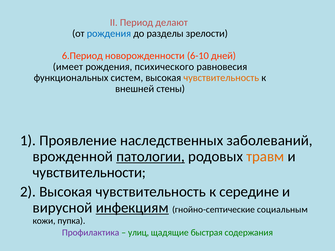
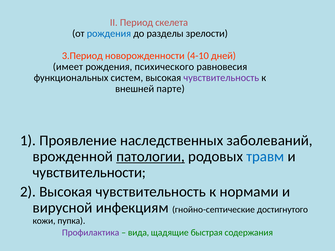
делают: делают -> скелета (172, 23)
6.Период: 6.Период -> 3.Период (82, 56)
6-10: 6-10 -> 4-10 (198, 56)
чувствительность colour: orange -> purple (221, 78)
стены: стены -> парте (171, 89)
травм colour: orange -> blue (265, 157)
середине: середине -> нормами (249, 192)
инфекциям underline: present -> none (132, 208)
социальным: социальным -> достигнутого (282, 210)
улиц: улиц -> вида (139, 233)
